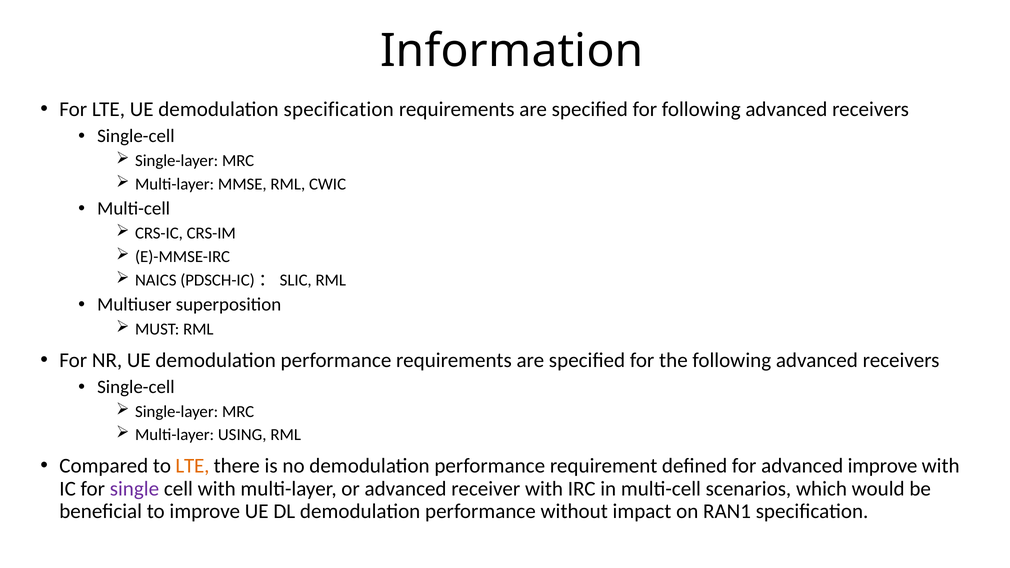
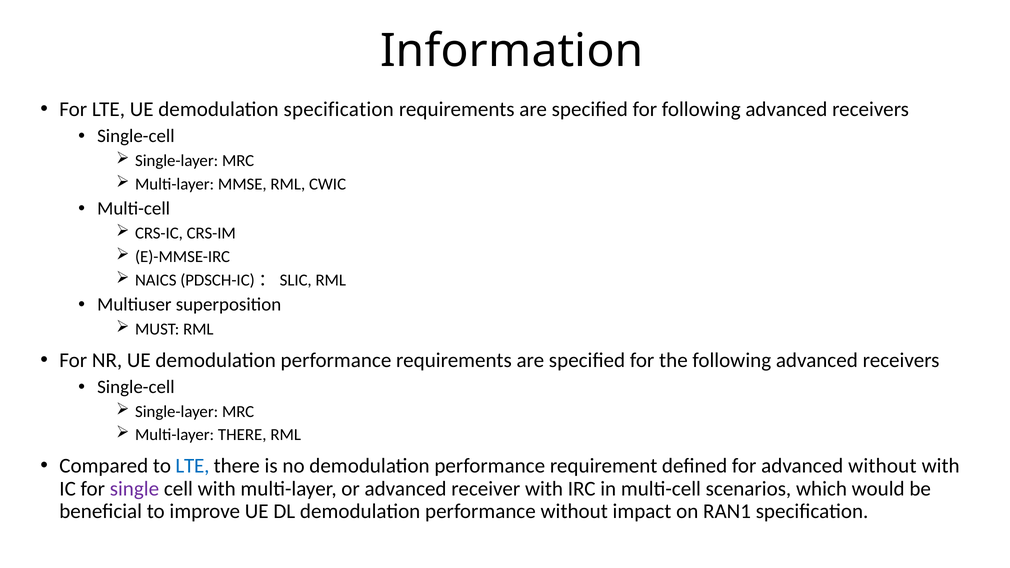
Multi-layer USING: USING -> THERE (242, 435)
LTE colour: orange -> blue (192, 466)
advanced improve: improve -> without (882, 466)
